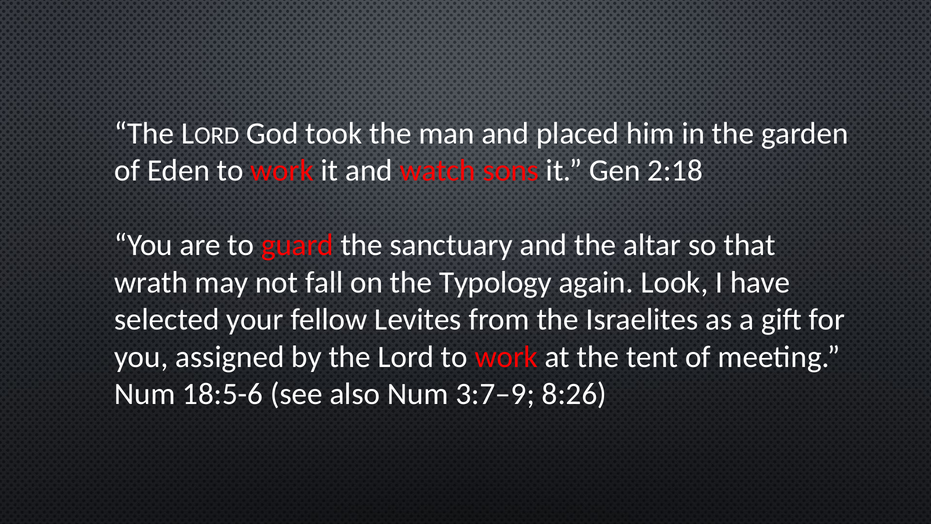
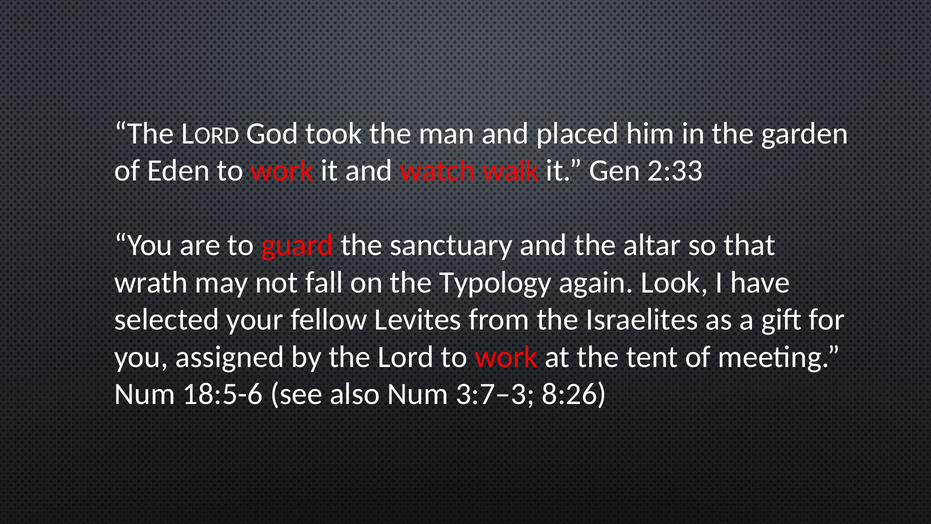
sons: sons -> walk (511, 171)
2:18: 2:18 -> 2:33 (675, 171)
3:7–9: 3:7–9 -> 3:7–3 (495, 394)
